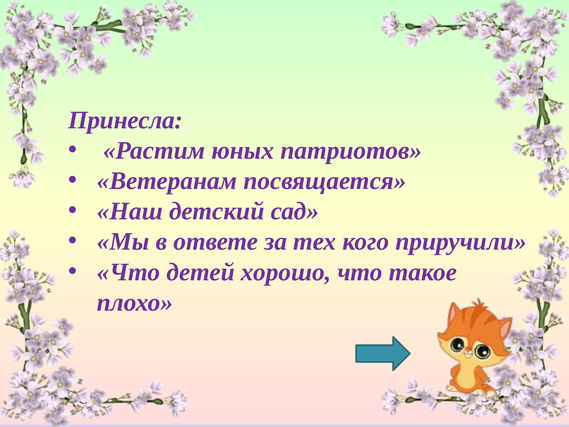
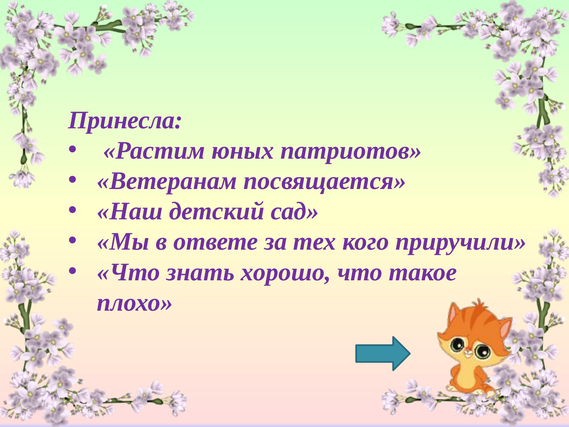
детей: детей -> знать (201, 272)
